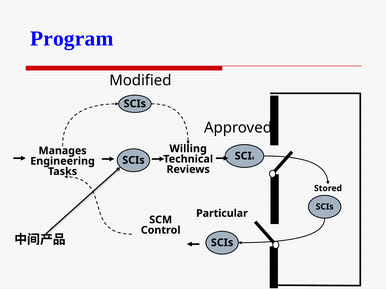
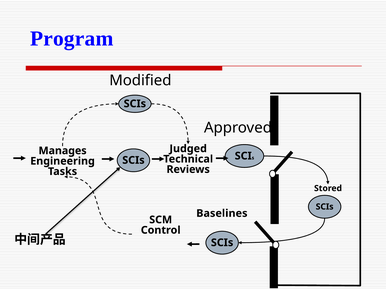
Willing: Willing -> Judged (188, 149)
Particular: Particular -> Baselines (222, 214)
